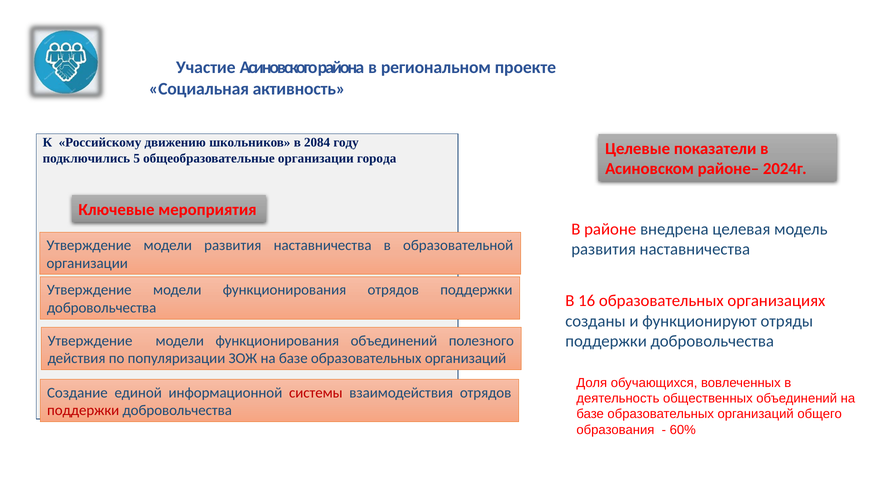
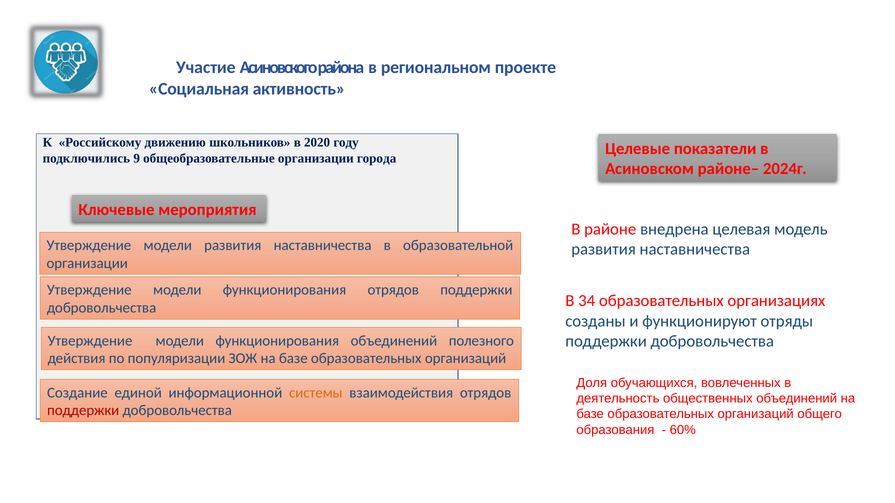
2084: 2084 -> 2020 (317, 143)
5: 5 -> 9 (137, 158)
16: 16 -> 34 (587, 301)
системы colour: red -> orange (316, 393)
